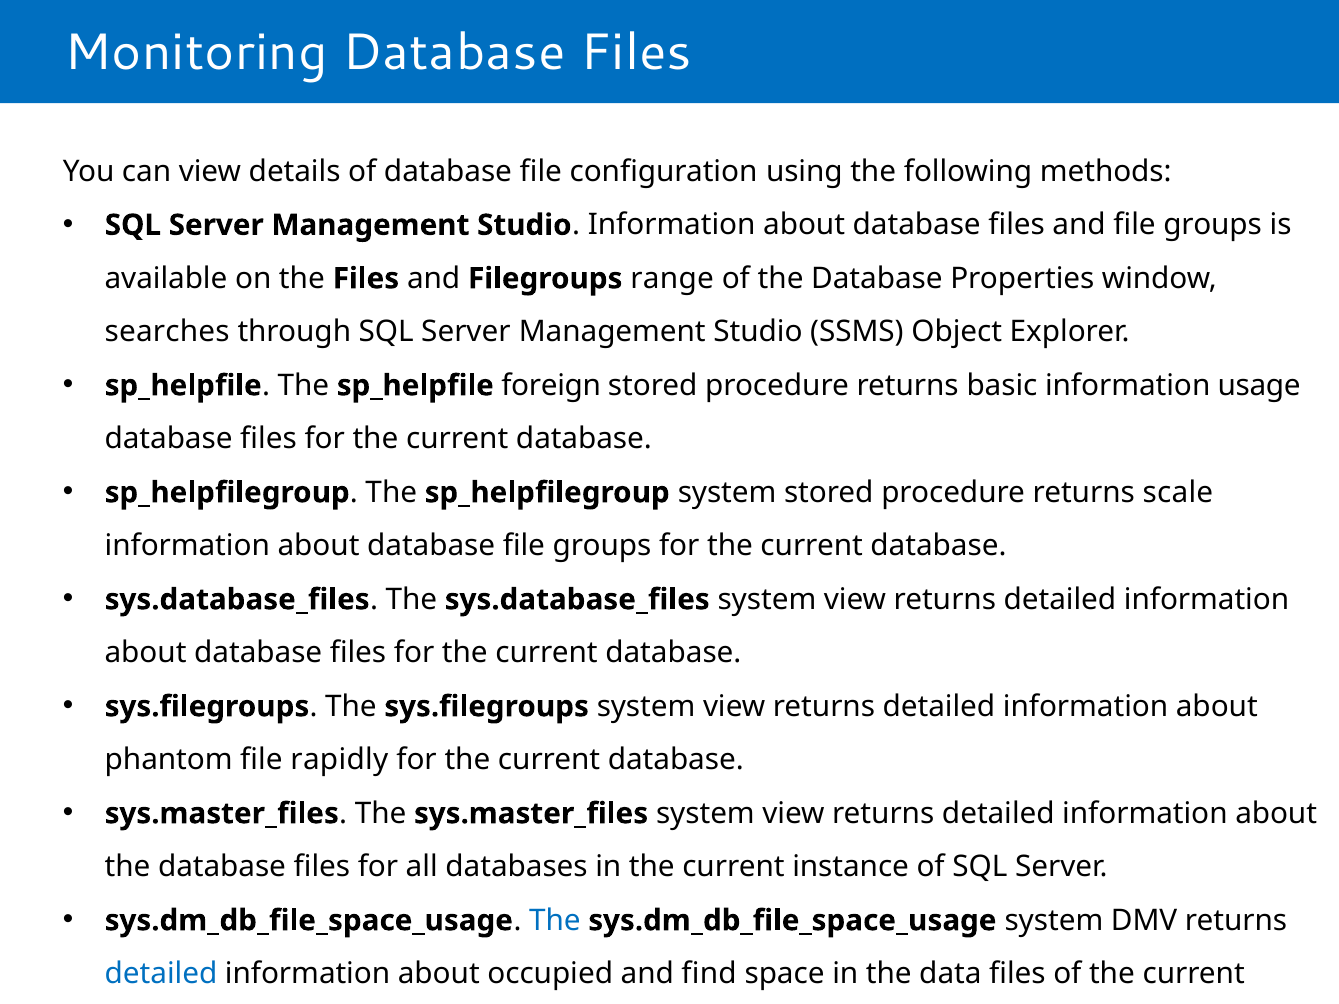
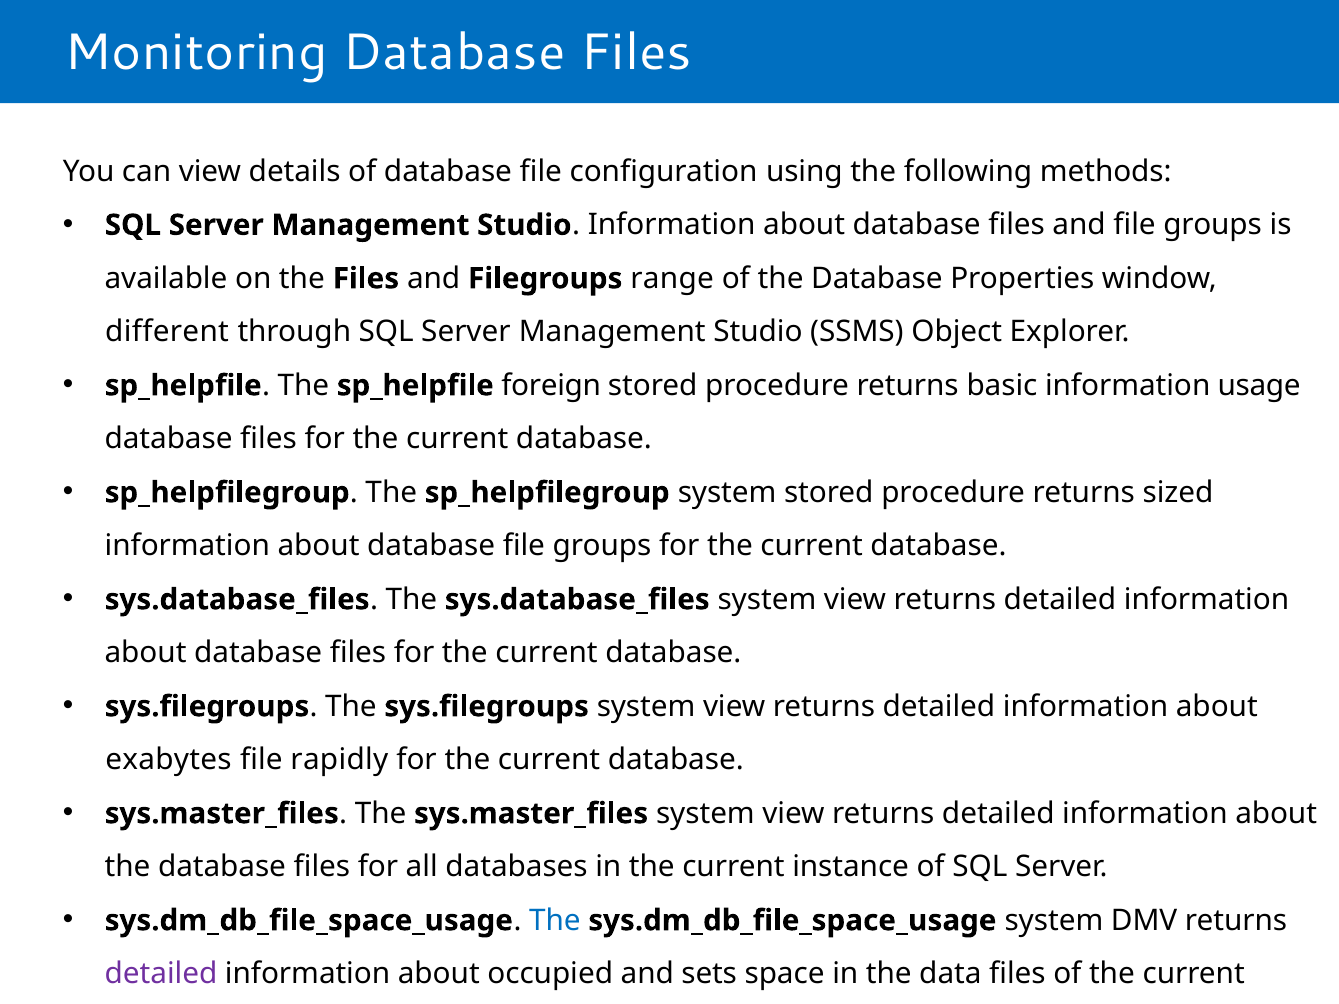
searches: searches -> different (167, 332)
scale: scale -> sized (1178, 493)
phantom: phantom -> exabytes (169, 760)
detailed colour: blue -> purple (161, 974)
find: find -> sets (709, 974)
